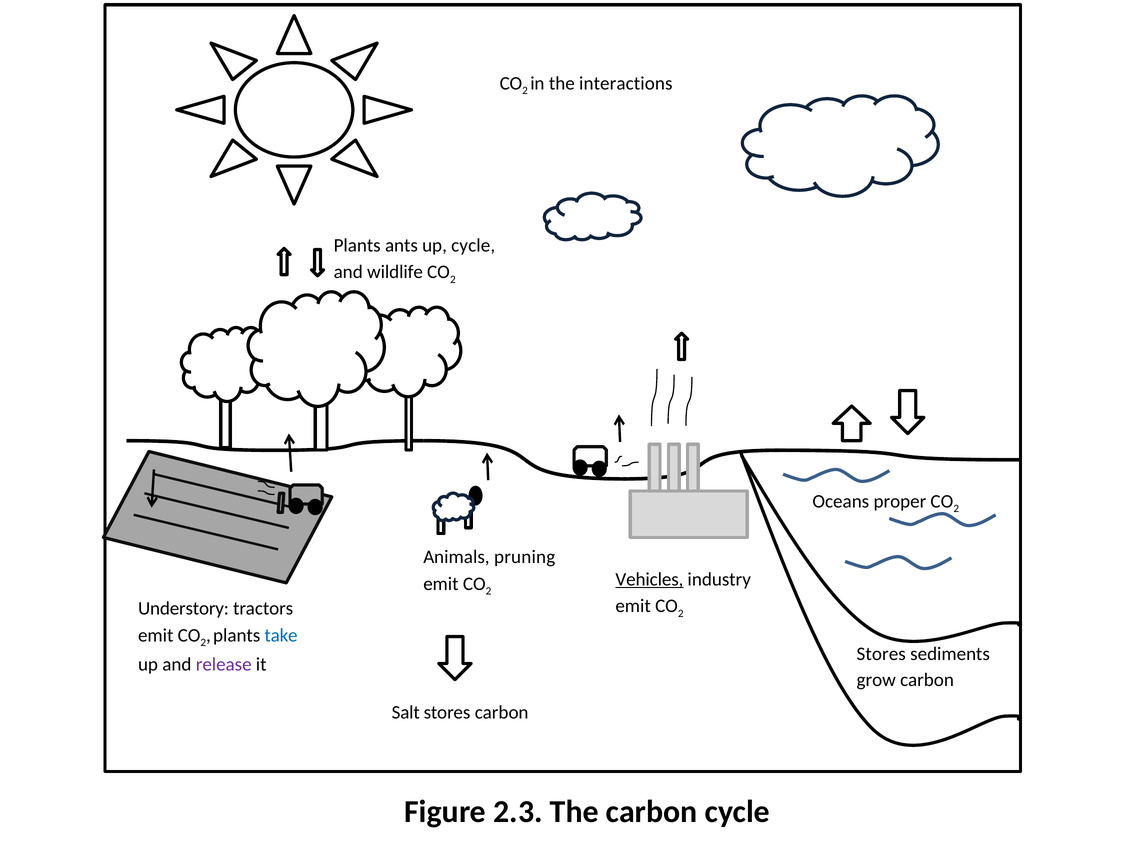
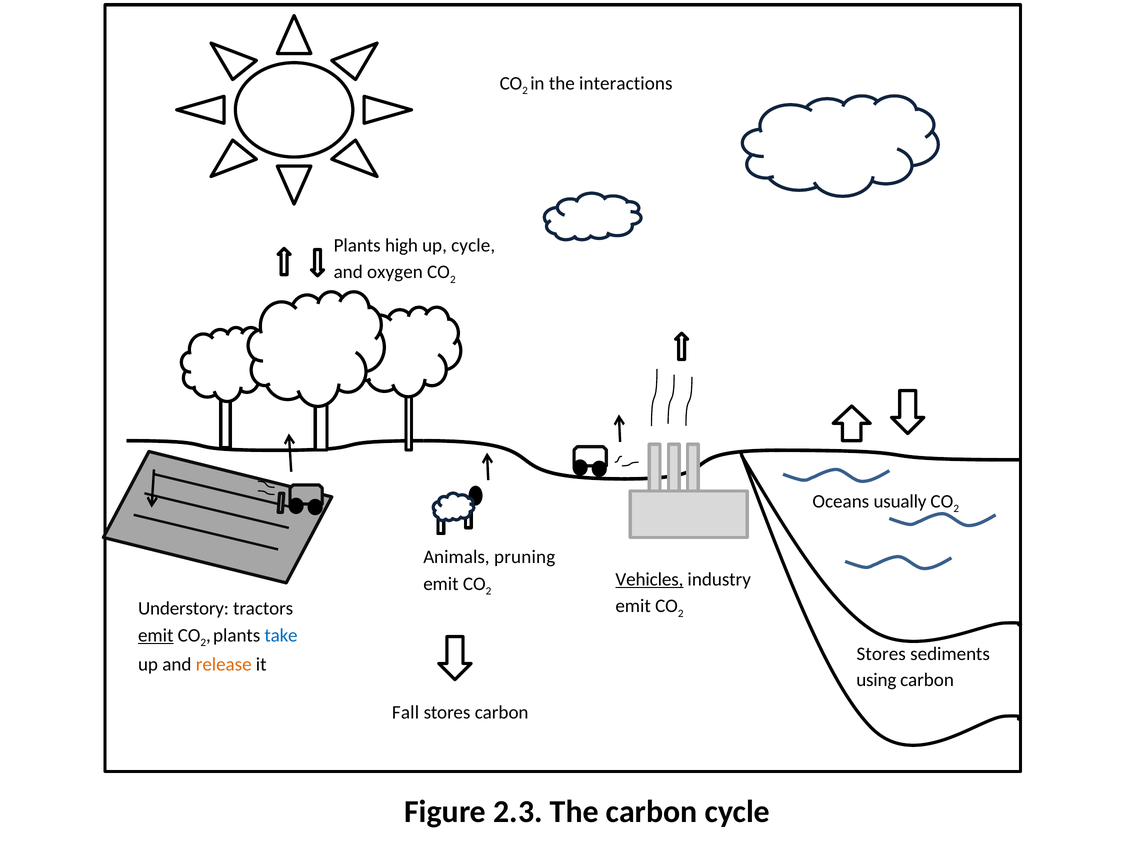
ants: ants -> high (401, 245)
wildlife: wildlife -> oxygen (395, 272)
proper: proper -> usually (900, 501)
emit underline: none -> present (156, 635)
release colour: purple -> orange (224, 664)
grow: grow -> using (876, 680)
Salt: Salt -> Fall (406, 712)
